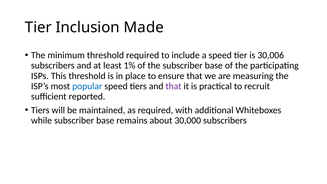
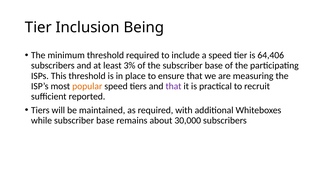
Made: Made -> Being (144, 27)
30,006: 30,006 -> 64,406 (271, 55)
1%: 1% -> 3% (130, 66)
popular colour: blue -> orange (87, 86)
